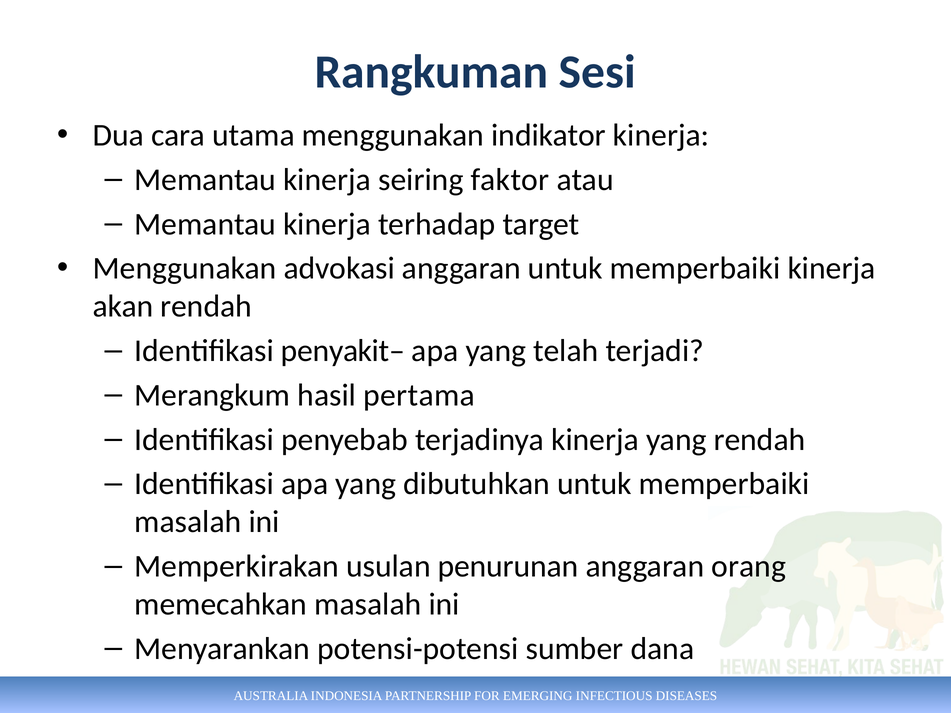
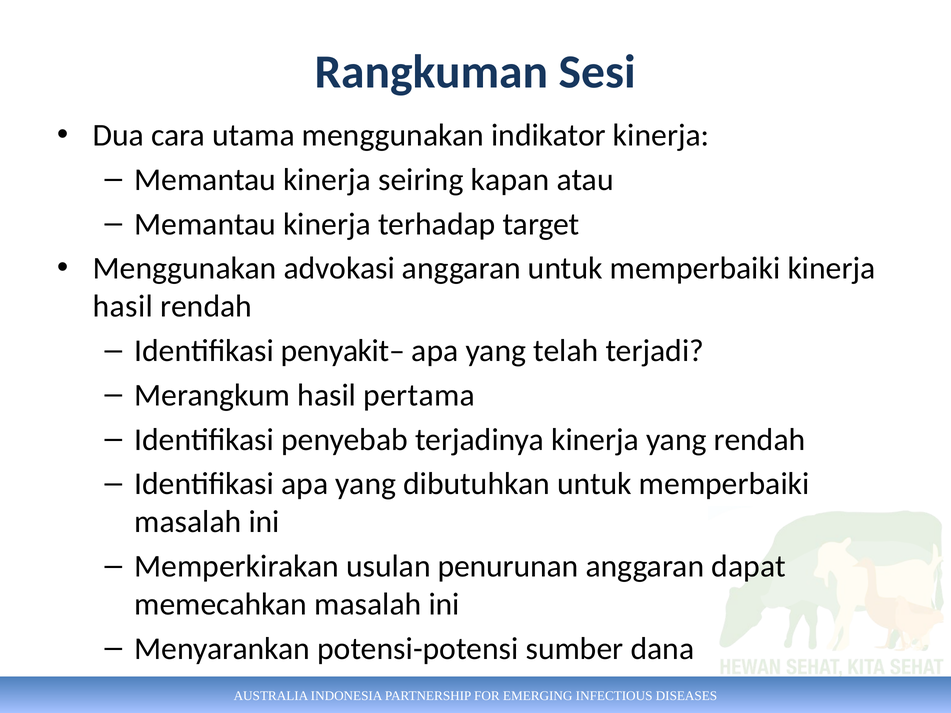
faktor: faktor -> kapan (510, 180)
akan: akan -> hasil (123, 307)
orang: orang -> dapat (749, 567)
